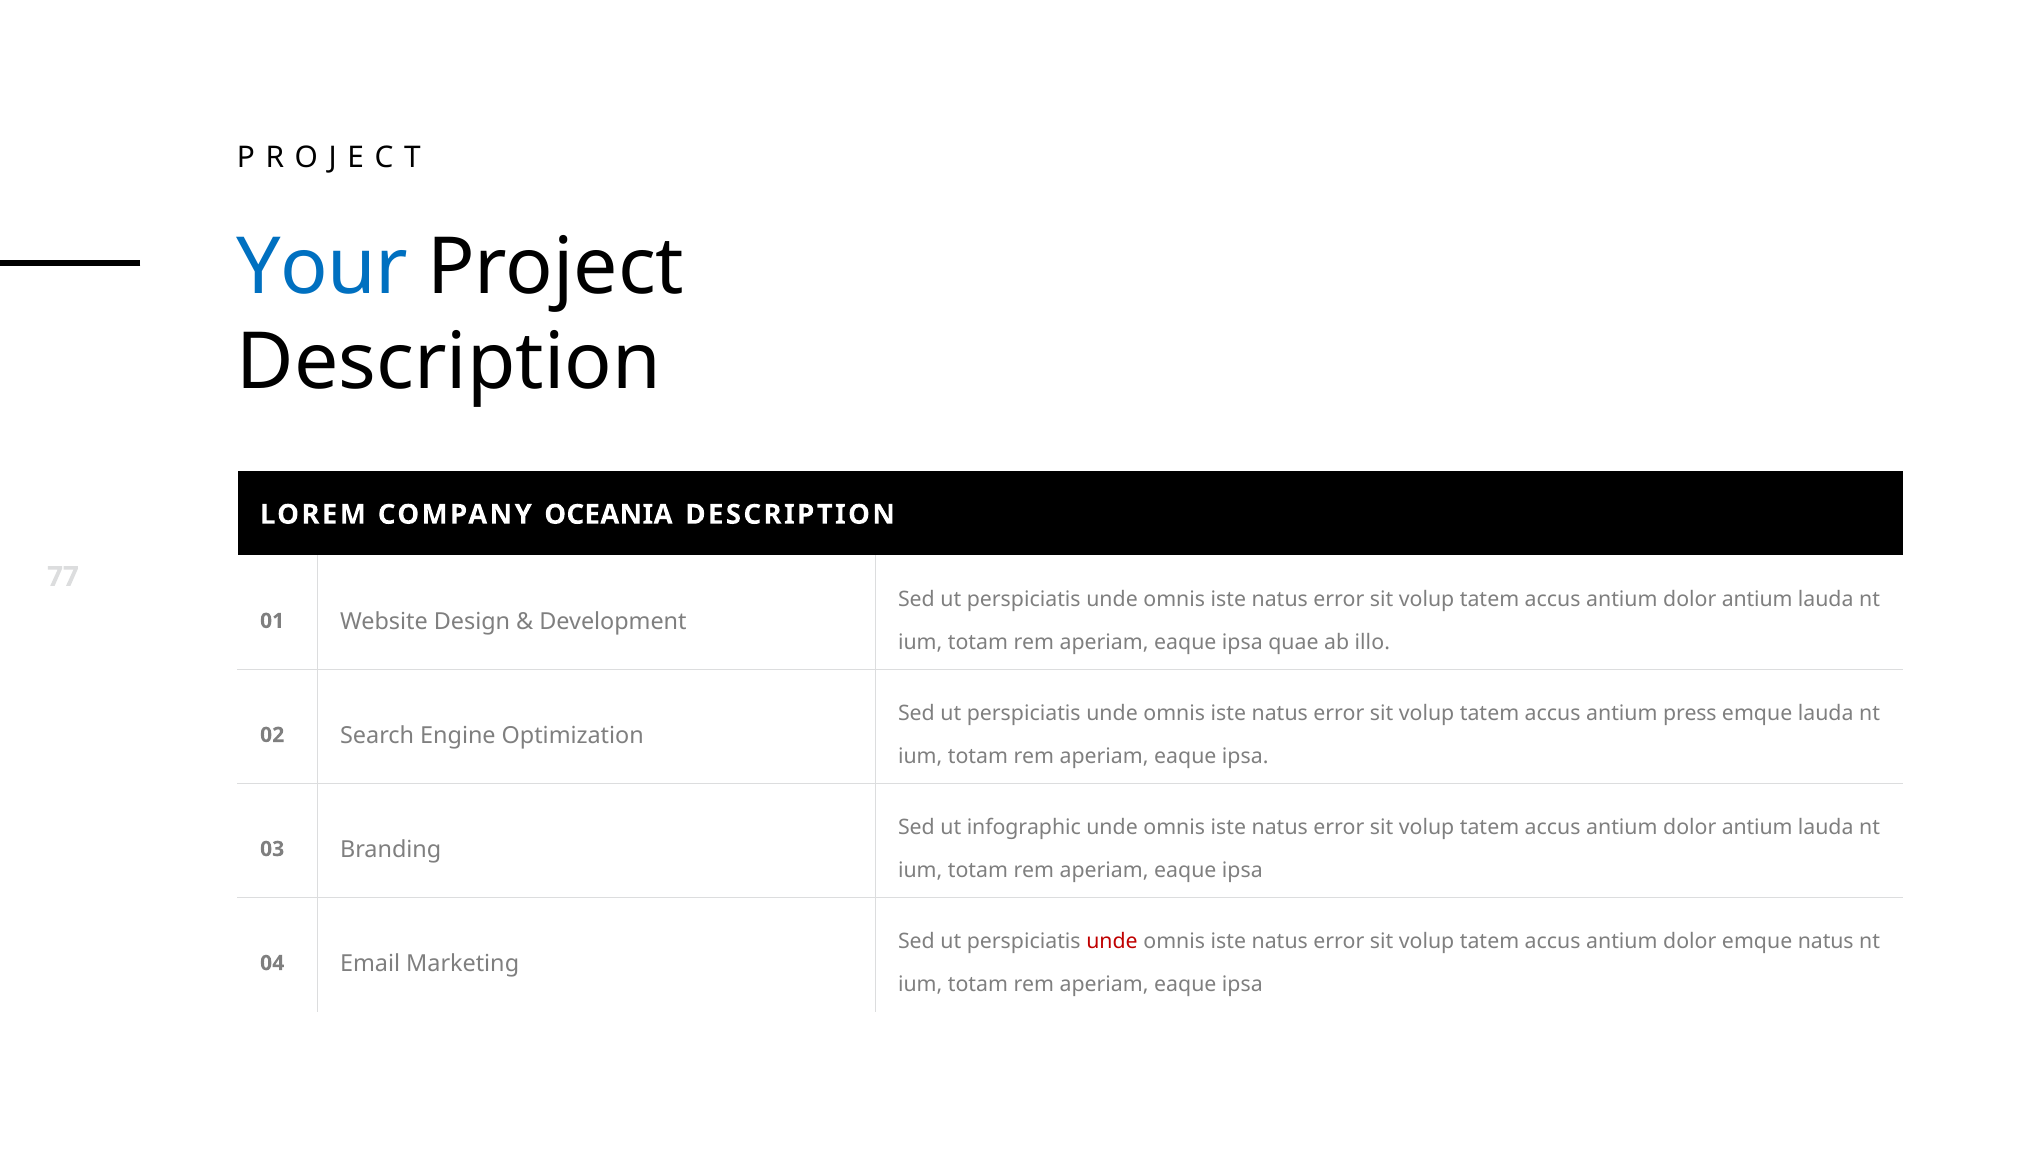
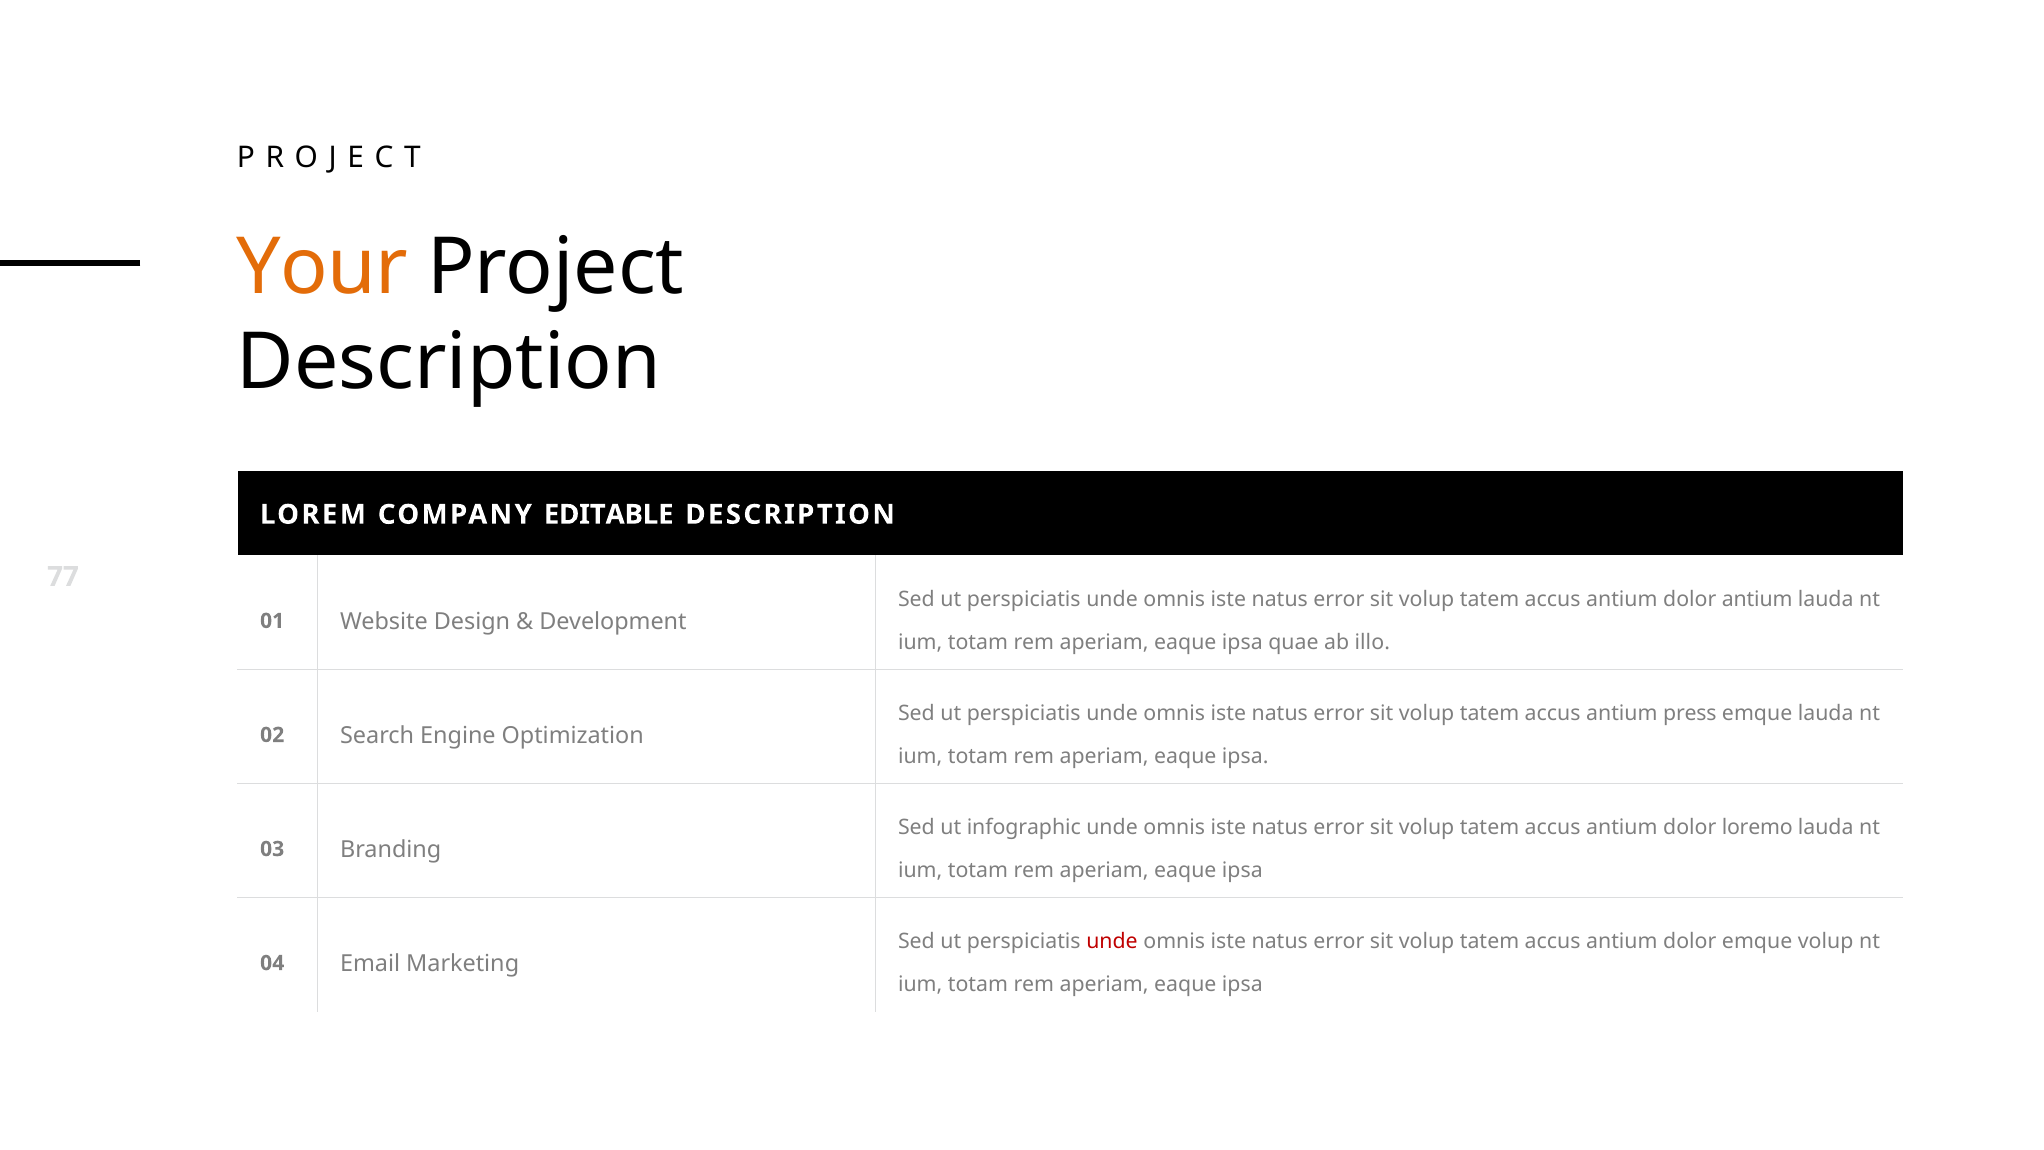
Your colour: blue -> orange (322, 267)
OCEANIA: OCEANIA -> EDITABLE (609, 515)
antium: antium -> loremo (1757, 827)
emque natus: natus -> volup (1826, 941)
